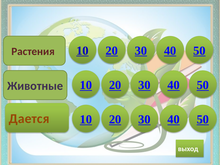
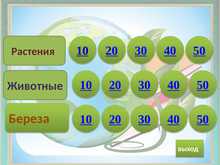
Дается: Дается -> Береза (29, 119)
